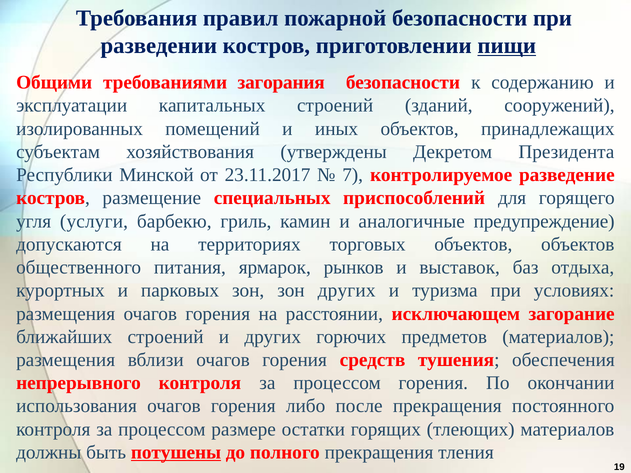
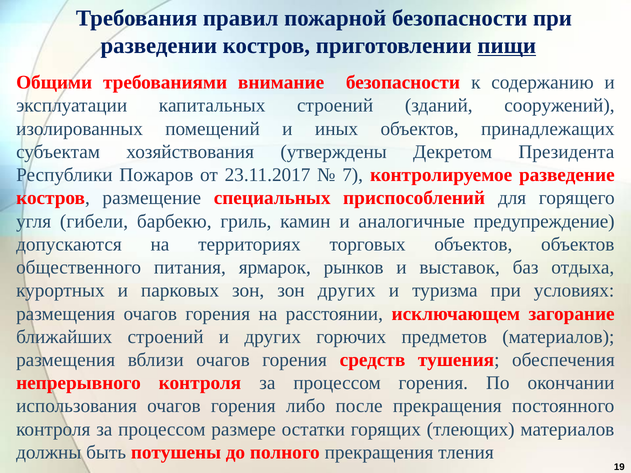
загорания: загорания -> внимание (281, 83)
Минской: Минской -> Пожаров (156, 175)
услуги: услуги -> гибели (94, 221)
потушены underline: present -> none (176, 453)
